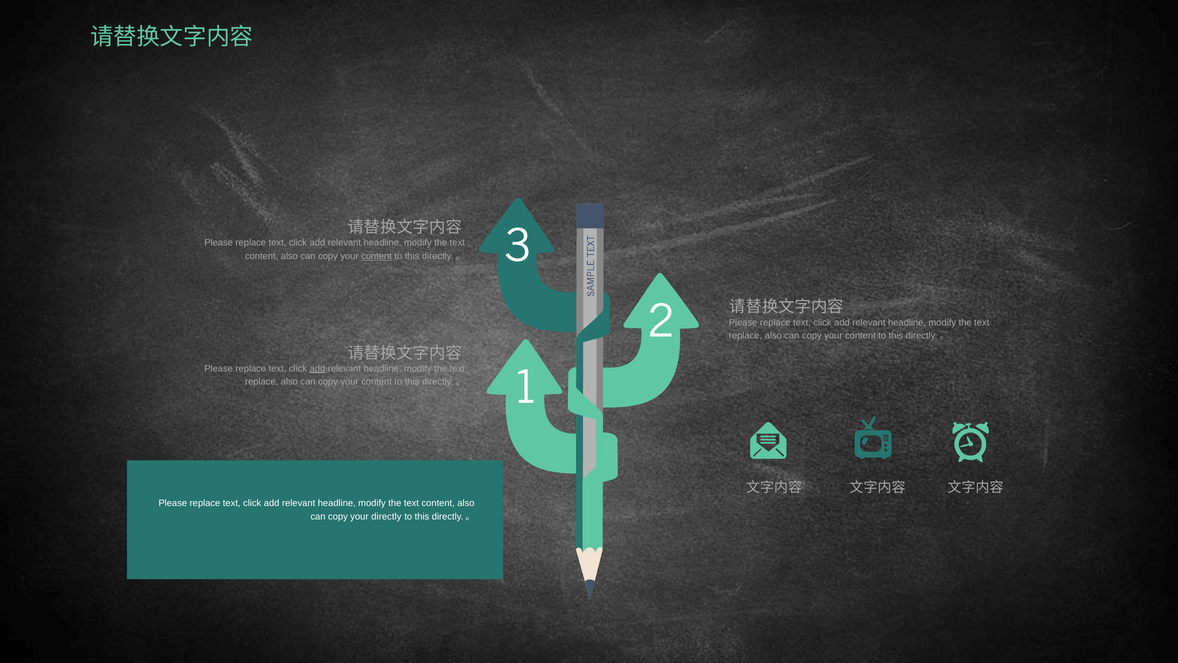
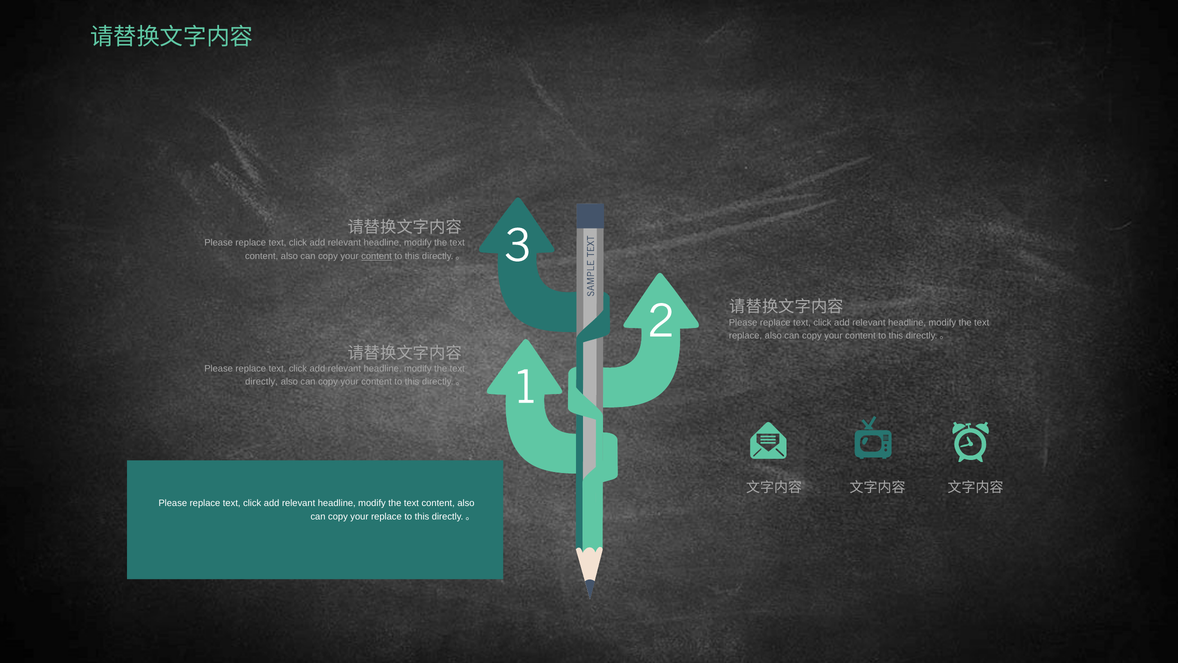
add underline: present -> none (317, 368)
replace: replace -> directly (262, 382)
your directly: directly -> replace (386, 516)
